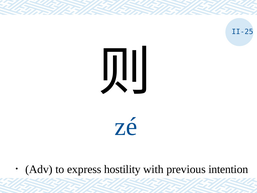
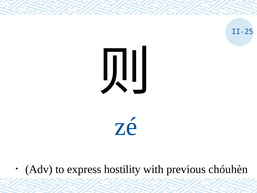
intention: intention -> chóuhèn (228, 169)
